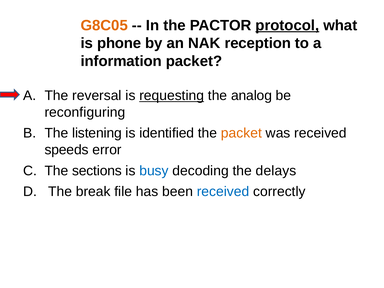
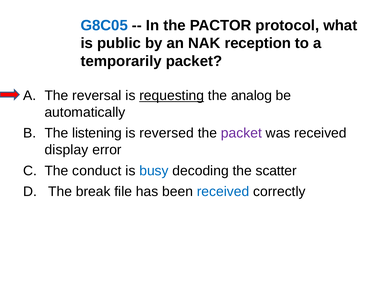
G8C05 colour: orange -> blue (104, 25)
protocol underline: present -> none (287, 25)
phone: phone -> public (119, 43)
information: information -> temporarily (121, 61)
reconfiguring: reconfiguring -> automatically (85, 112)
identified: identified -> reversed (167, 133)
packet colour: orange -> purple (241, 133)
speeds: speeds -> display (66, 150)
sections: sections -> conduct (97, 171)
delays: delays -> scatter (276, 171)
